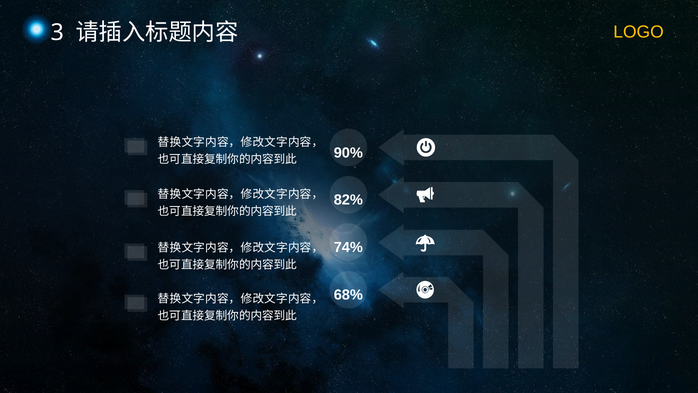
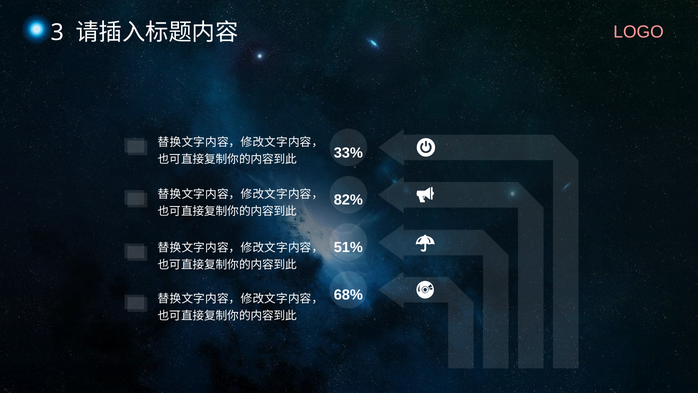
LOGO colour: yellow -> pink (639, 32)
90%: 90% -> 33% (348, 153)
74%: 74% -> 51% (348, 247)
